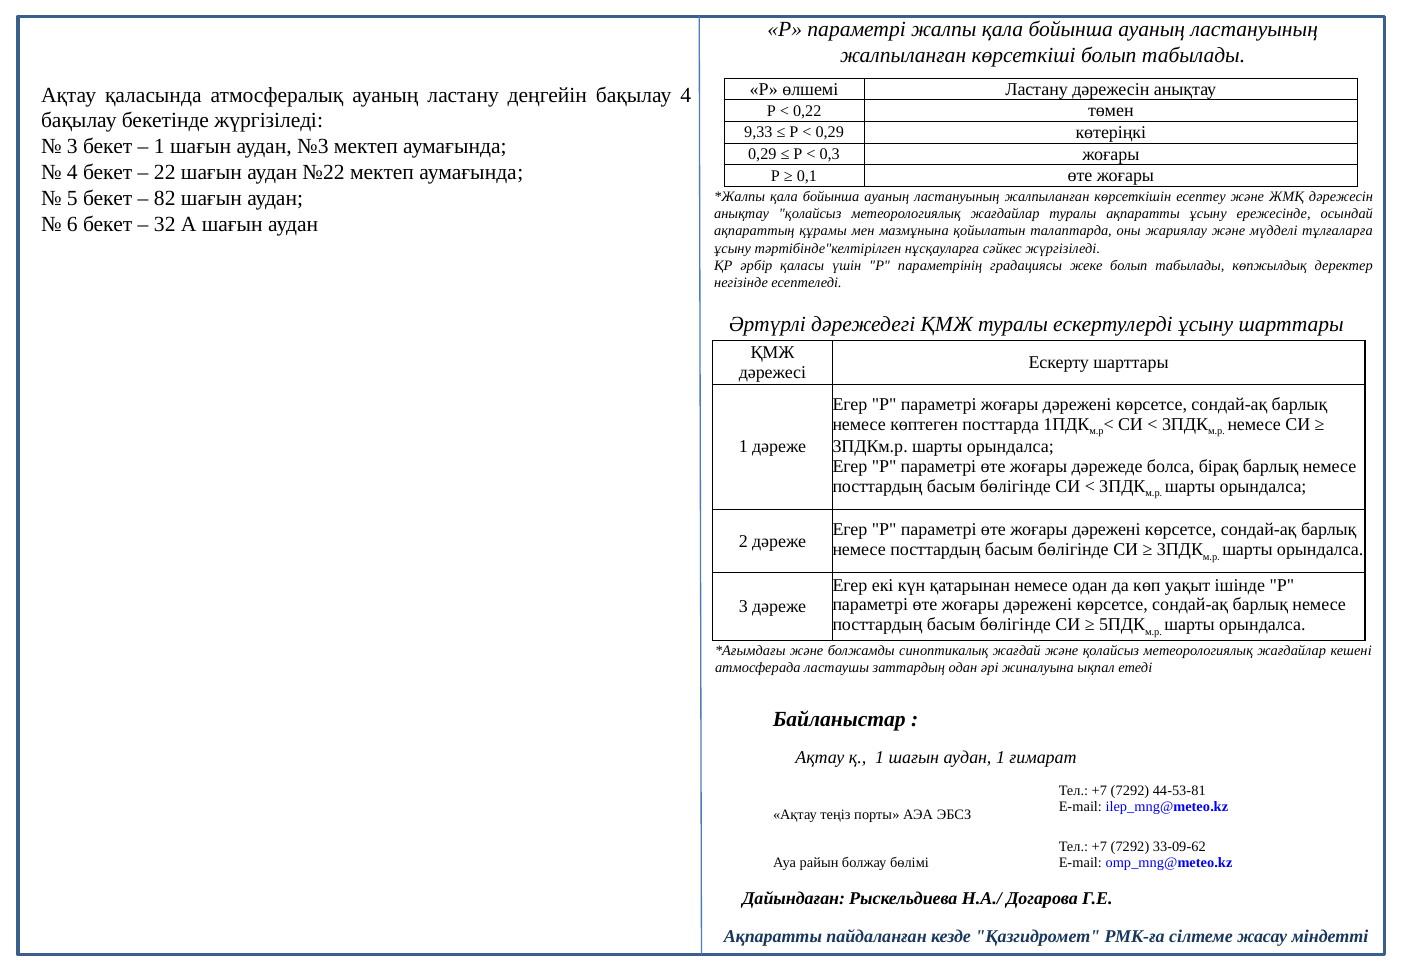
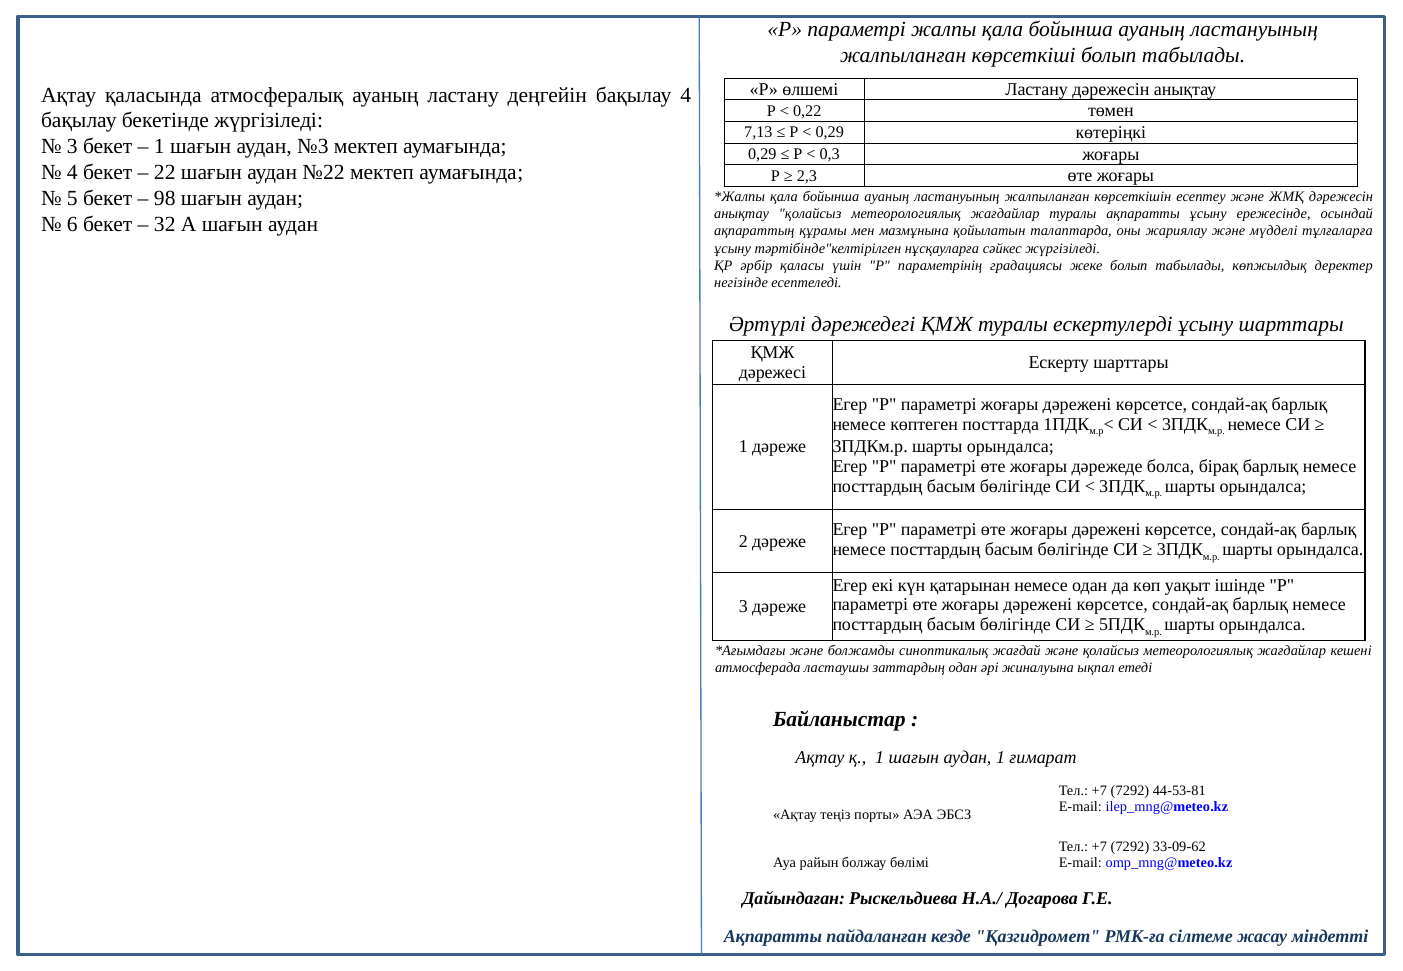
9,33: 9,33 -> 7,13 (758, 133)
0,1: 0,1 -> 2,3 (807, 176)
82: 82 -> 98 (165, 199)
